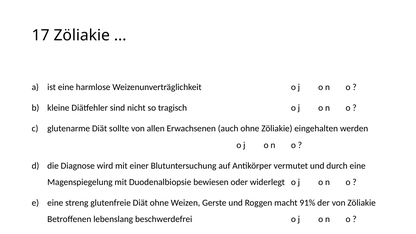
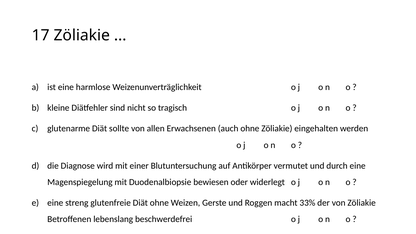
91%: 91% -> 33% (307, 203)
